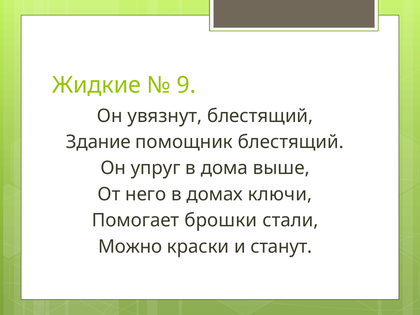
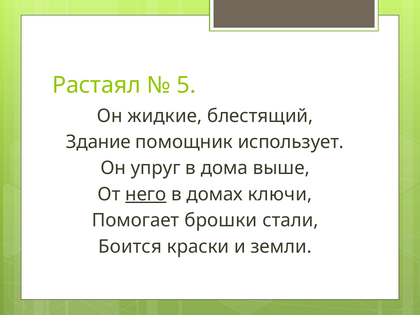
Жидкие: Жидкие -> Растаял (96, 85)
9: 9 -> 5 (186, 85)
увязнут: увязнут -> жидкие (165, 116)
помощник блестящий: блестящий -> использует (291, 142)
него underline: none -> present (146, 194)
Можно: Можно -> Боится (130, 247)
станут: станут -> земли (281, 247)
